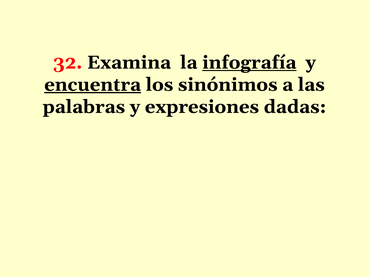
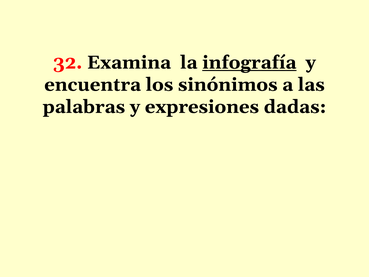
encuentra underline: present -> none (93, 85)
